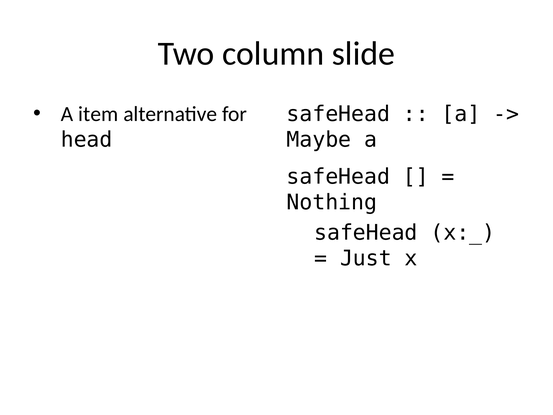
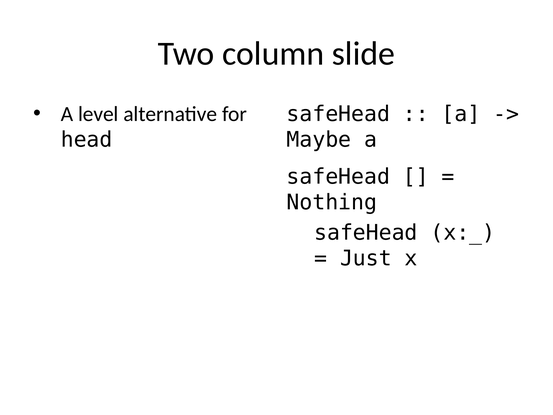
item: item -> level (98, 114)
